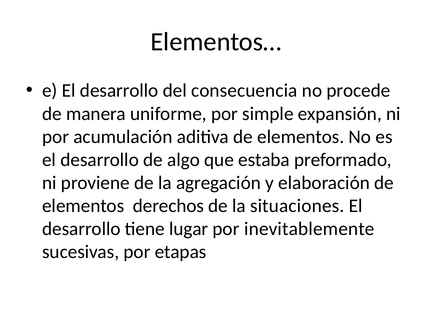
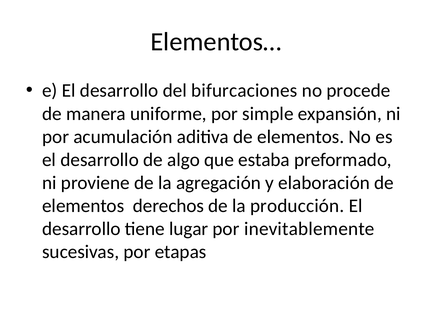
consecuencia: consecuencia -> bifurcaciones (244, 91)
situaciones: situaciones -> producción (297, 206)
